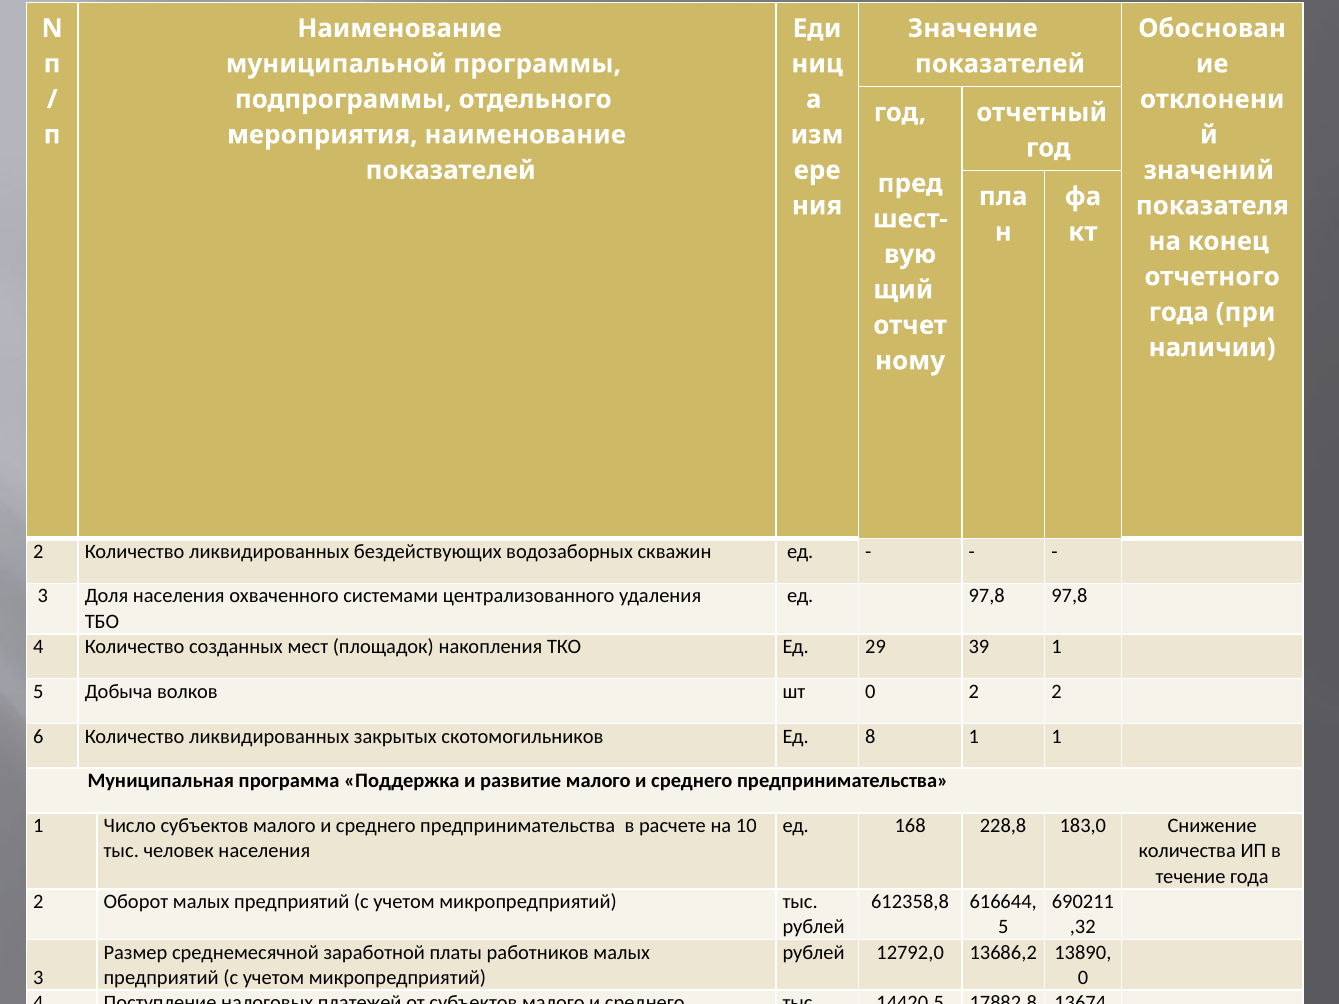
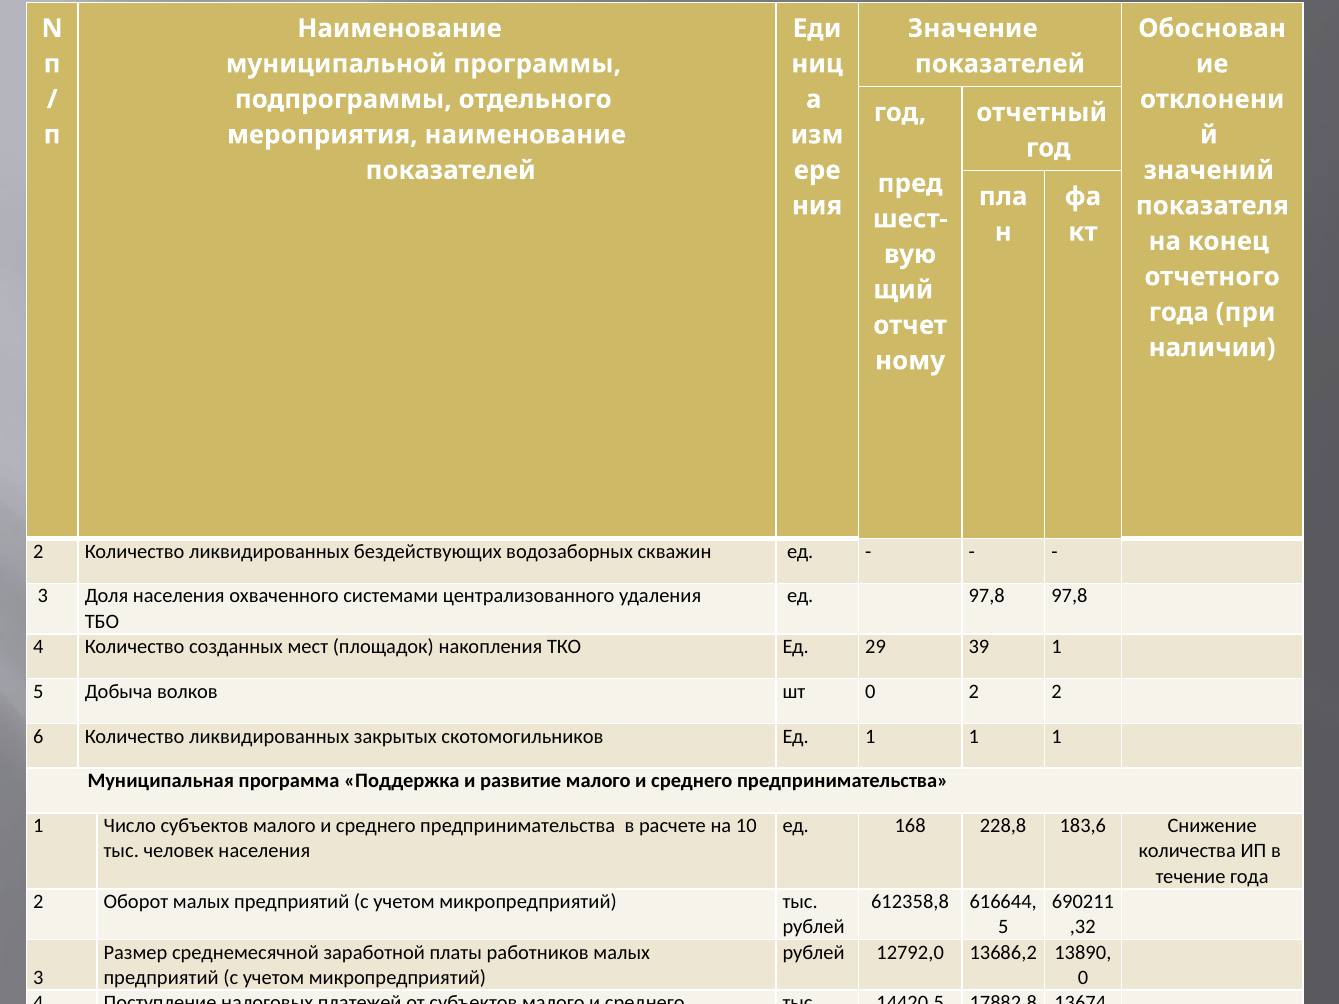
Ед 8: 8 -> 1 (870, 737)
183,0: 183,0 -> 183,6 (1083, 826)
